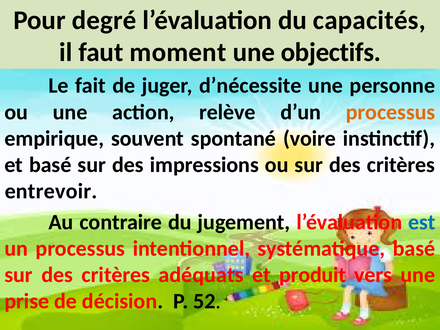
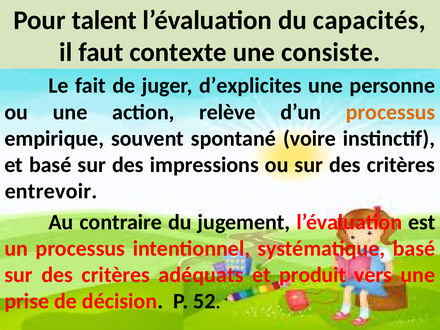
degré: degré -> talent (104, 20)
moment: moment -> contexte (178, 52)
objectifs: objectifs -> consiste (331, 52)
d’nécessite: d’nécessite -> d’explicites (250, 86)
est colour: blue -> black (422, 222)
